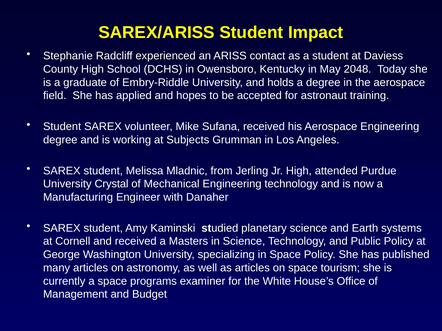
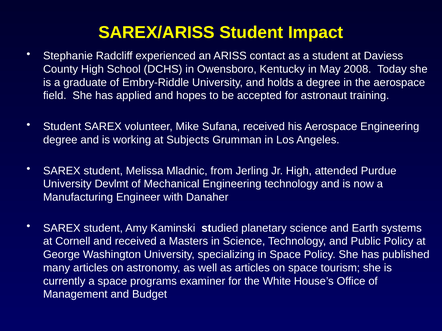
2048: 2048 -> 2008 (358, 69)
Crystal: Crystal -> Devlmt (112, 184)
